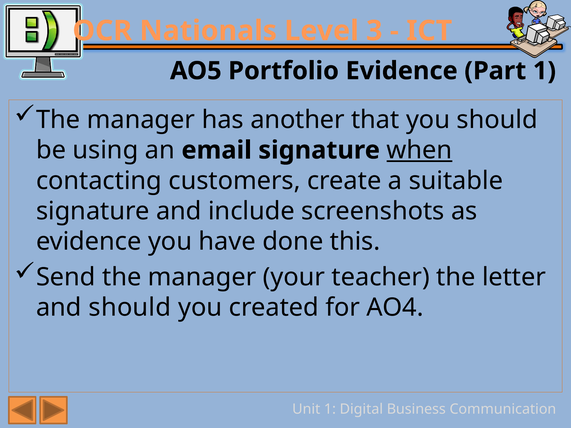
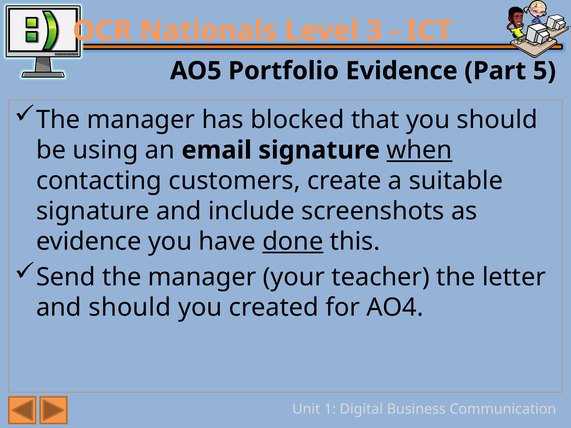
Part 1: 1 -> 5 (544, 71)
another: another -> blocked (297, 120)
done underline: none -> present (293, 242)
